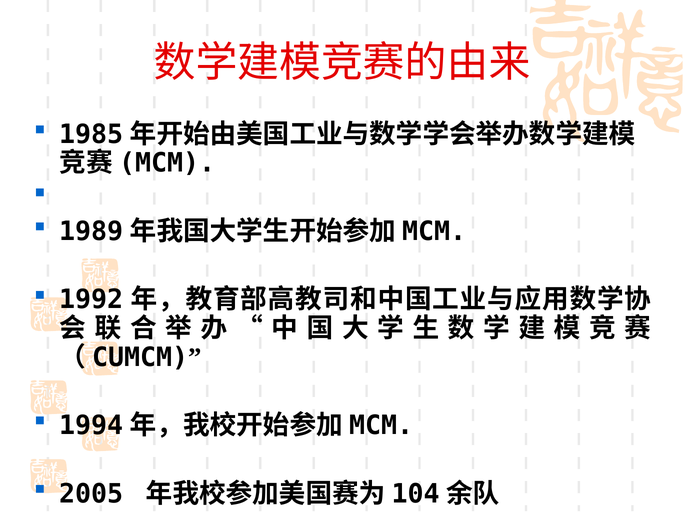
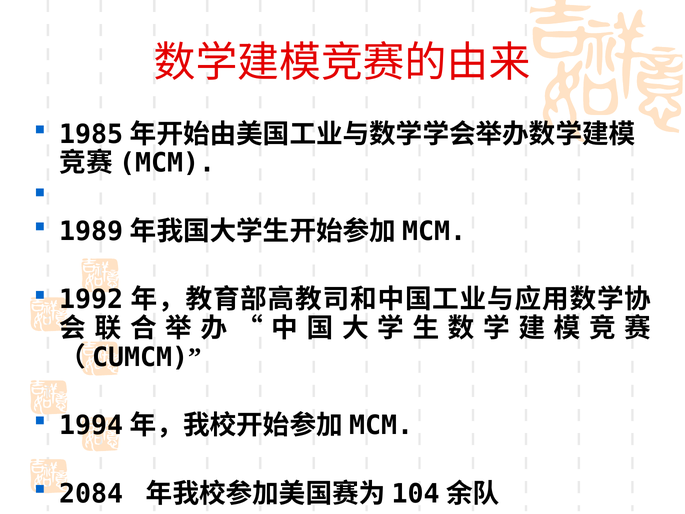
2005: 2005 -> 2084 (92, 494)
